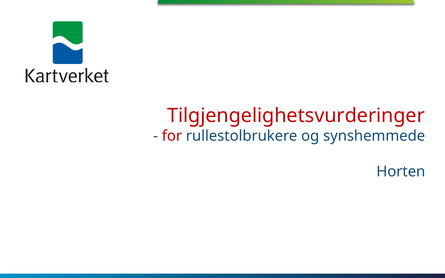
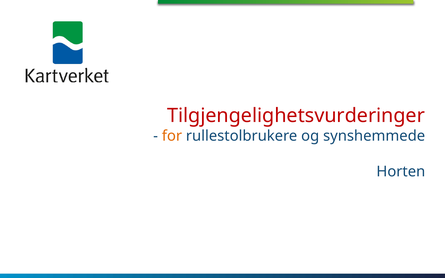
for colour: red -> orange (172, 136)
